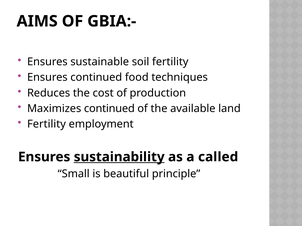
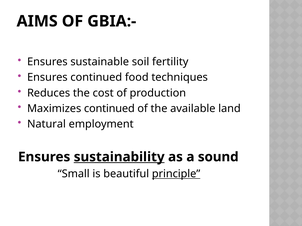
Fertility: Fertility -> Natural (46, 124)
called: called -> sound (218, 157)
principle underline: none -> present (176, 174)
